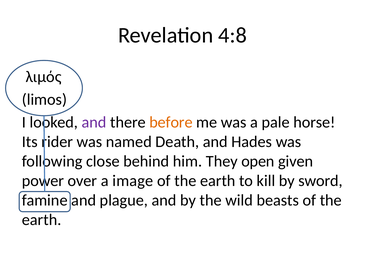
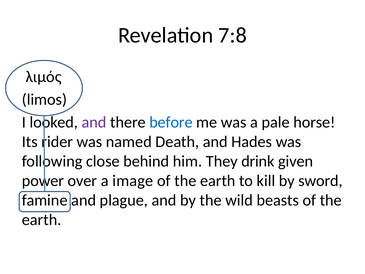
4:8: 4:8 -> 7:8 (233, 35)
before colour: orange -> blue (171, 122)
open: open -> drink (258, 161)
